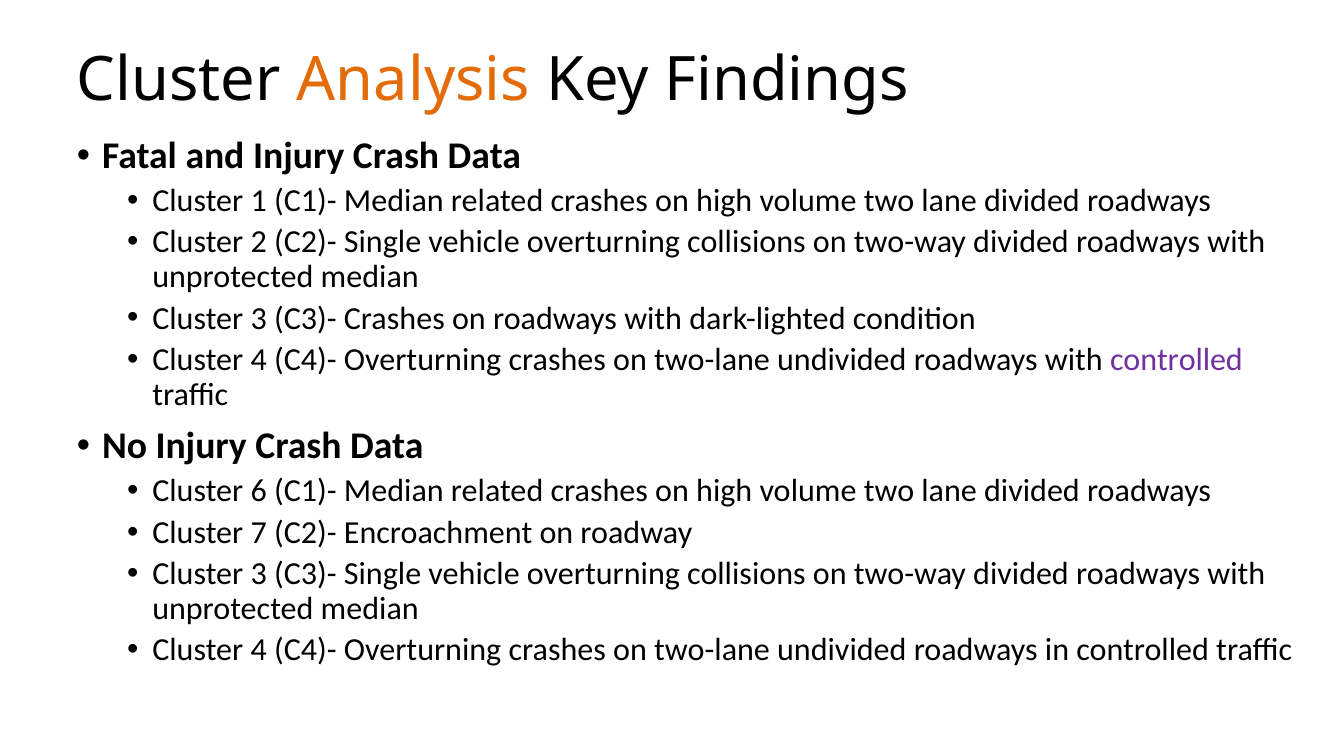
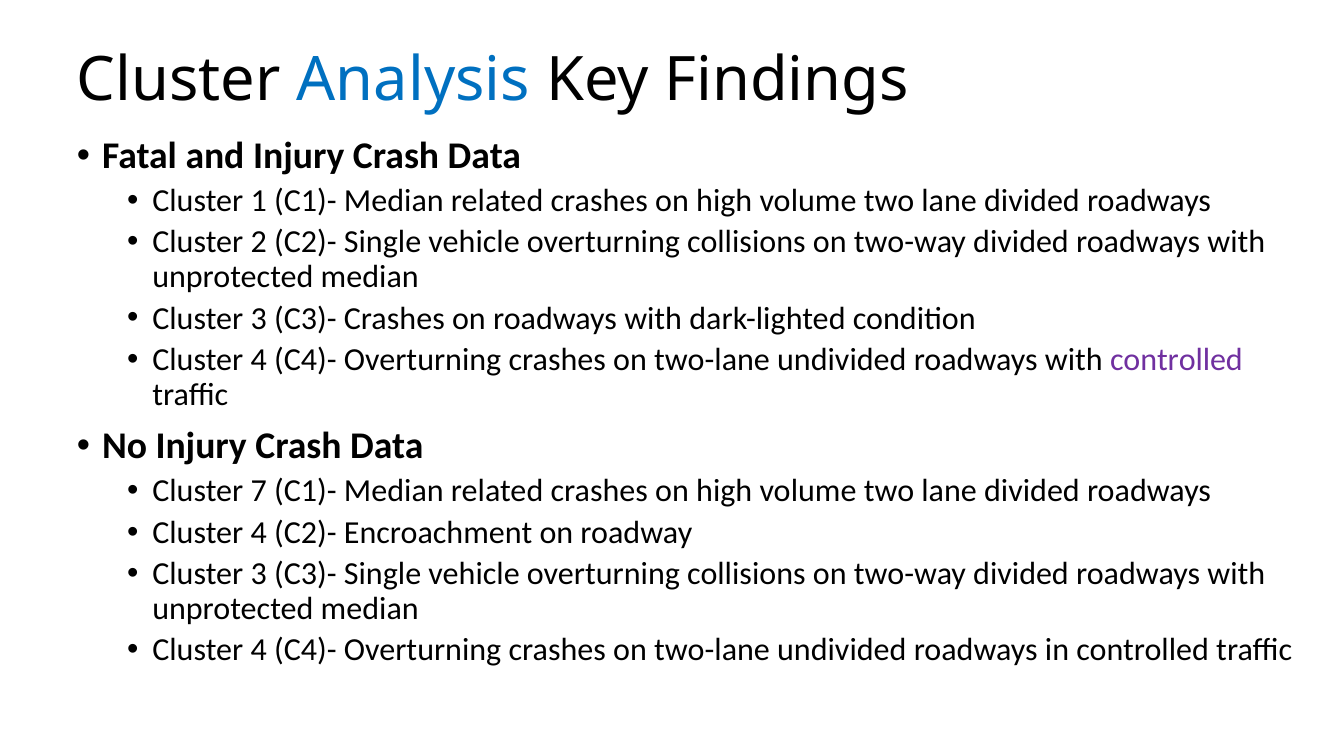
Analysis colour: orange -> blue (413, 80)
6: 6 -> 7 (259, 491)
7: 7 -> 4 (259, 533)
